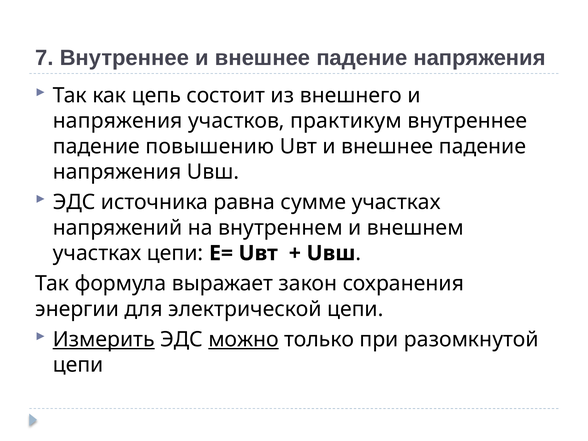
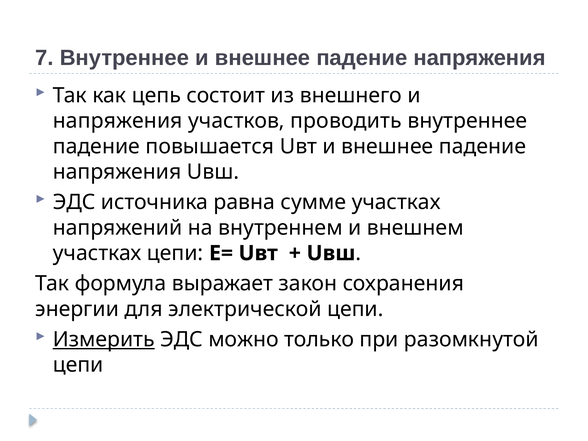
практикум: практикум -> проводить (346, 121)
повышению: повышению -> повышается (210, 146)
можно underline: present -> none (244, 339)
